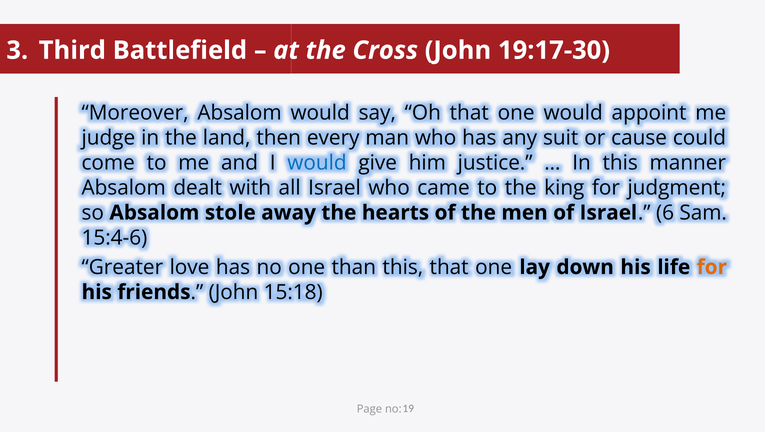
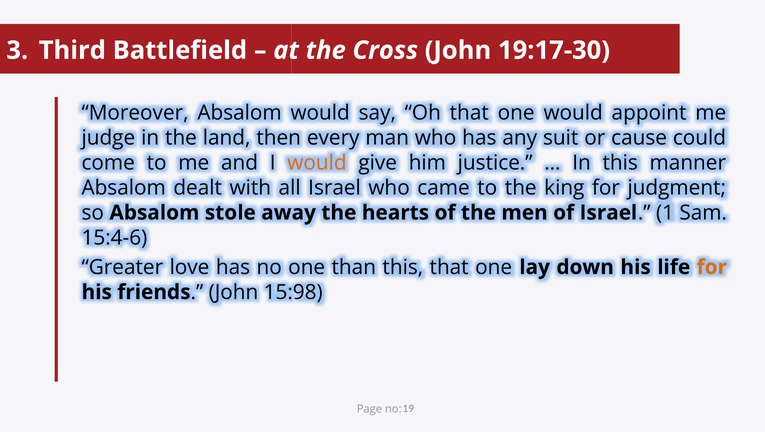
would colour: blue -> orange (317, 163)
6: 6 -> 1 (665, 212)
15:18: 15:18 -> 15:98 (293, 292)
